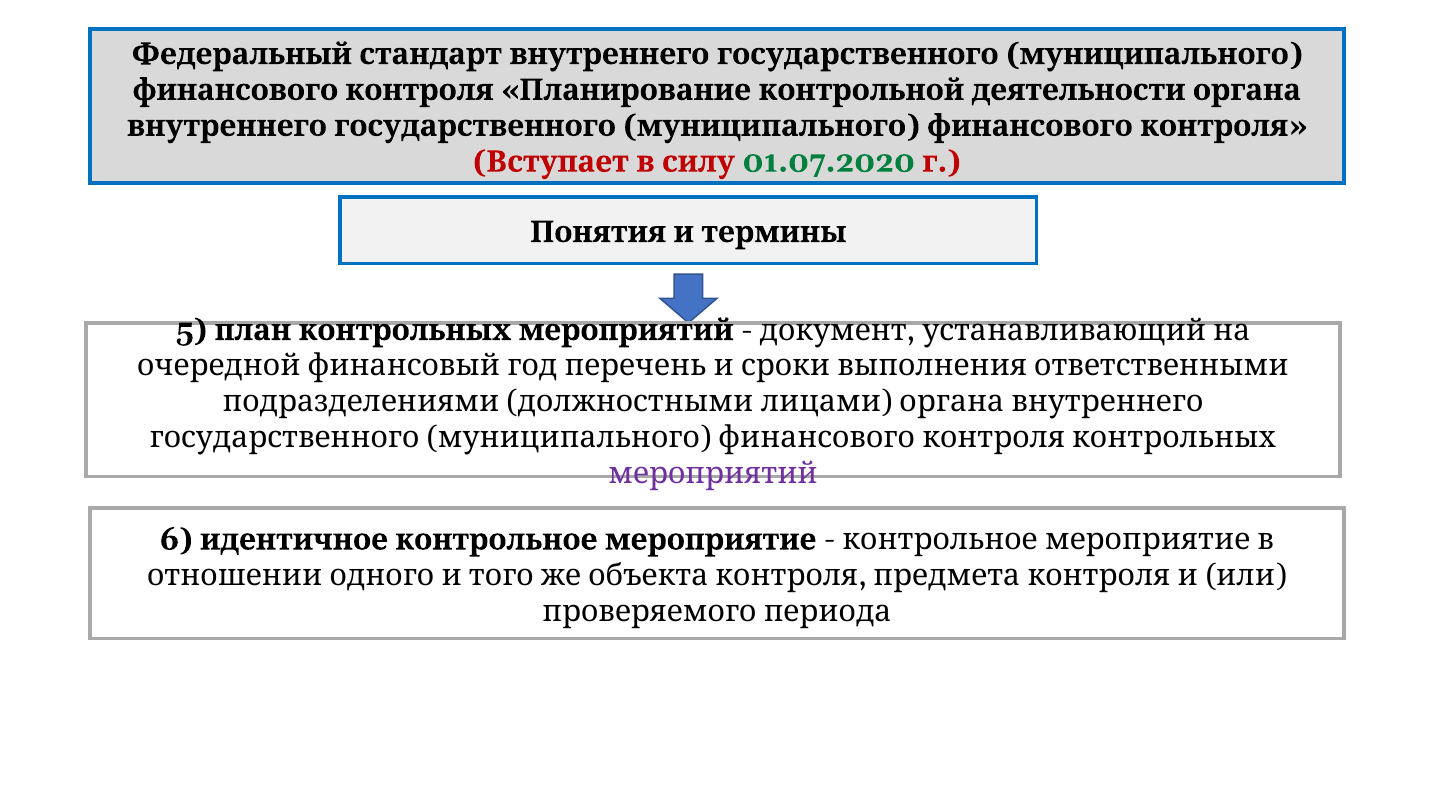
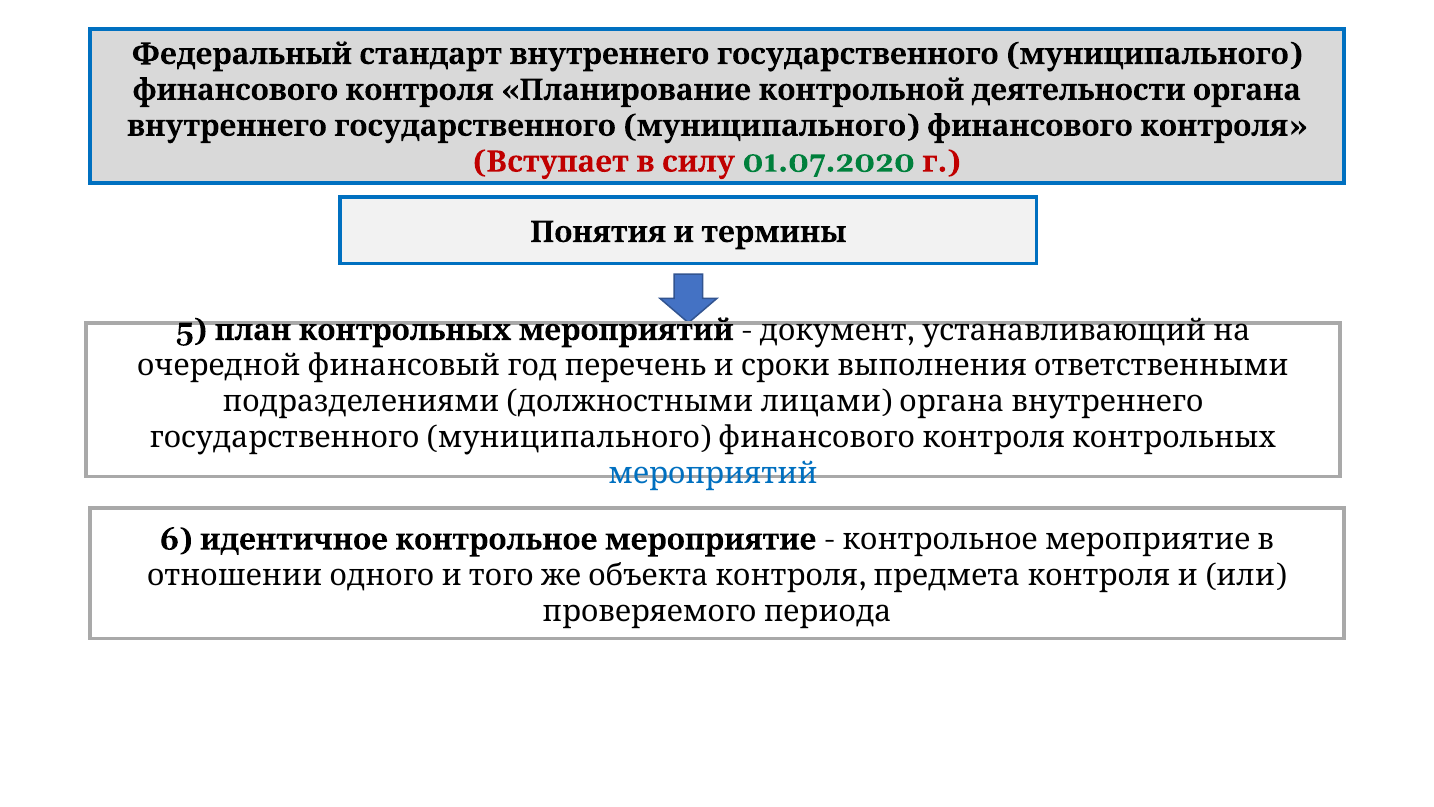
мероприятий colour: purple -> blue (713, 474)
